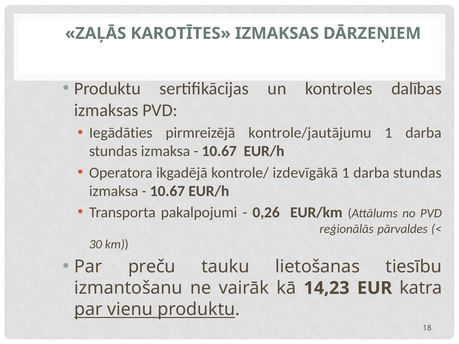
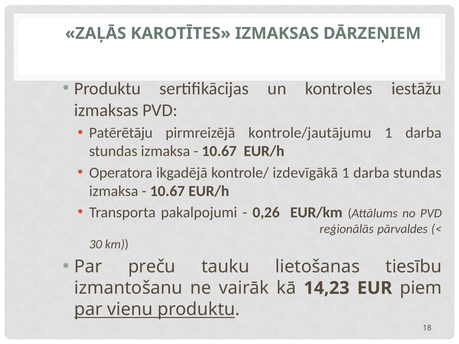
dalības: dalības -> iestāžu (417, 89)
Iegādāties: Iegādāties -> Patērētāju (121, 133)
katra: katra -> piem (421, 288)
